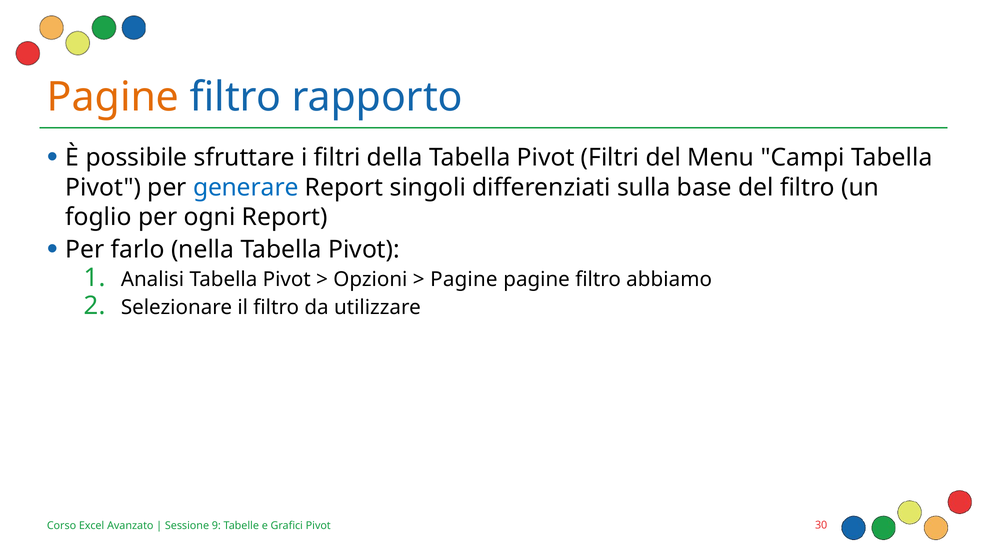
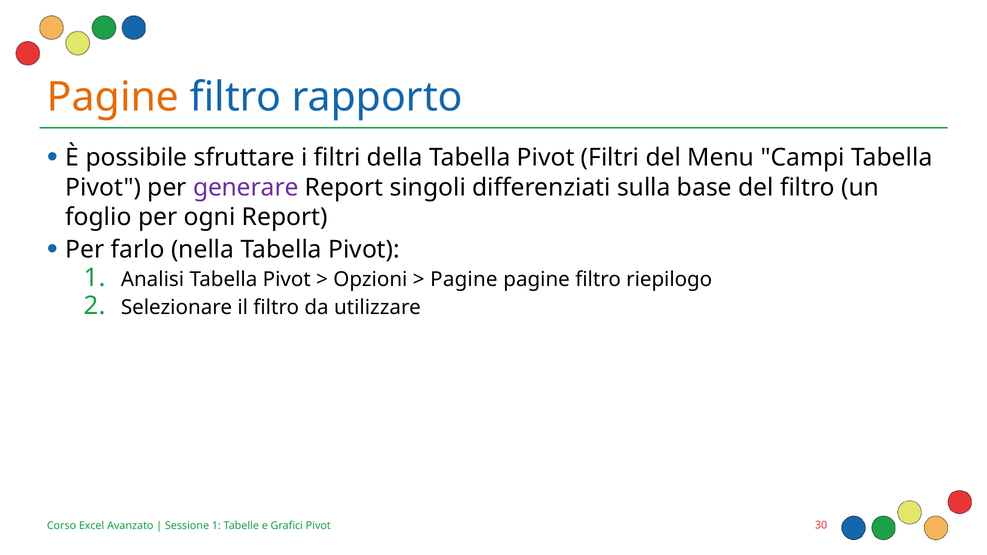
generare colour: blue -> purple (246, 187)
abbiamo: abbiamo -> riepilogo (669, 280)
Sessione 9: 9 -> 1 (216, 526)
